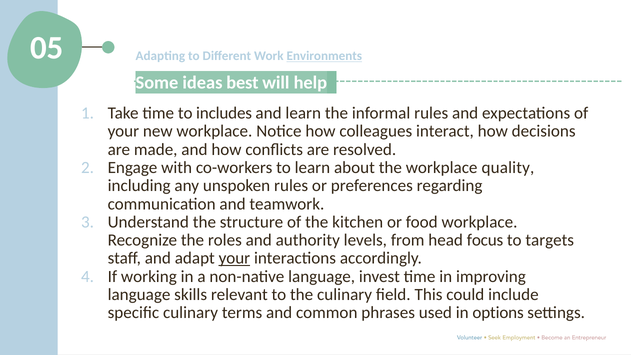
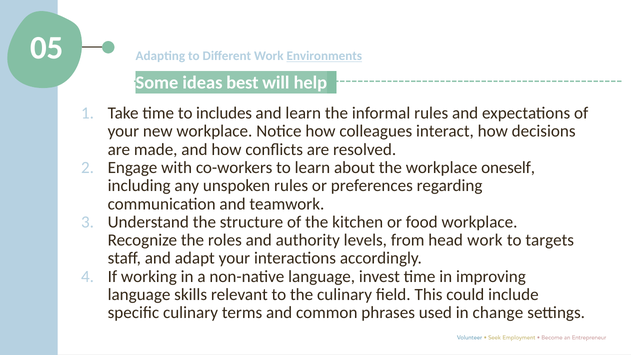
quality: quality -> oneself (508, 168)
head focus: focus -> work (485, 240)
your underline: present -> none (234, 258)
options: options -> change (498, 313)
